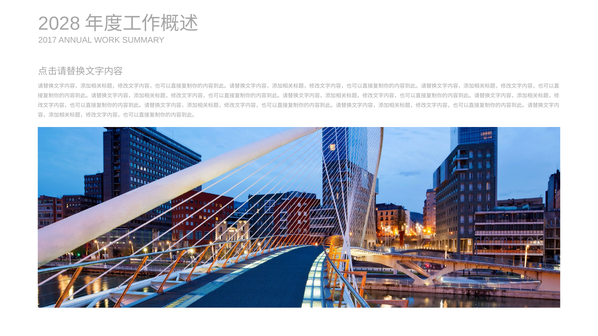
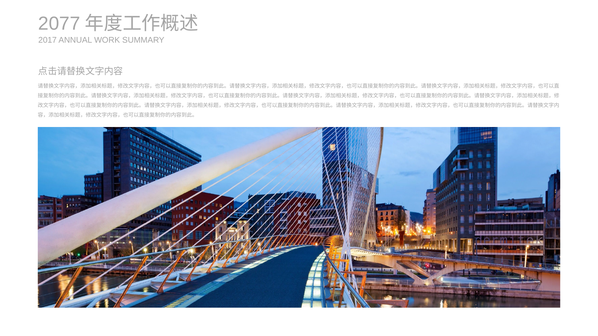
2028: 2028 -> 2077 (59, 24)
